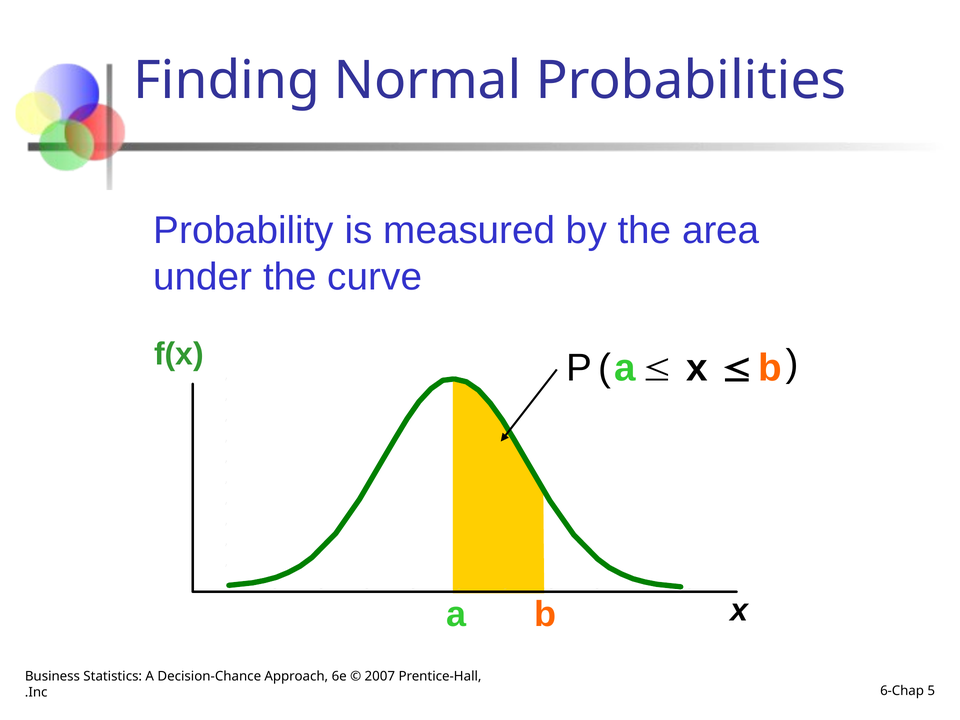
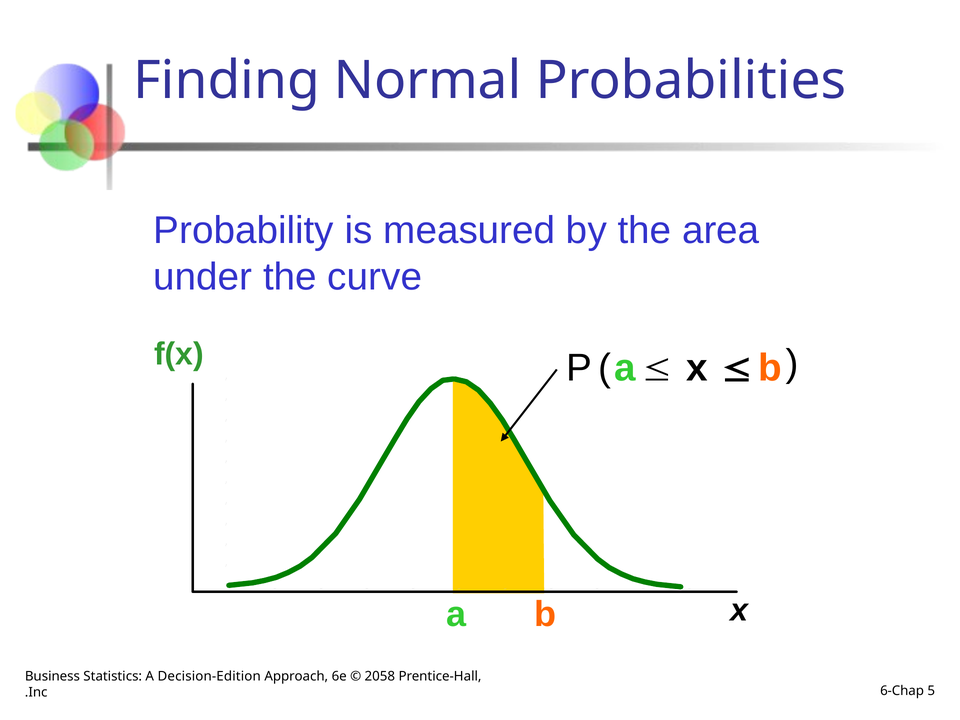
Decision-Chance: Decision-Chance -> Decision-Edition (209, 676)
2007: 2007 -> 2058 (380, 676)
